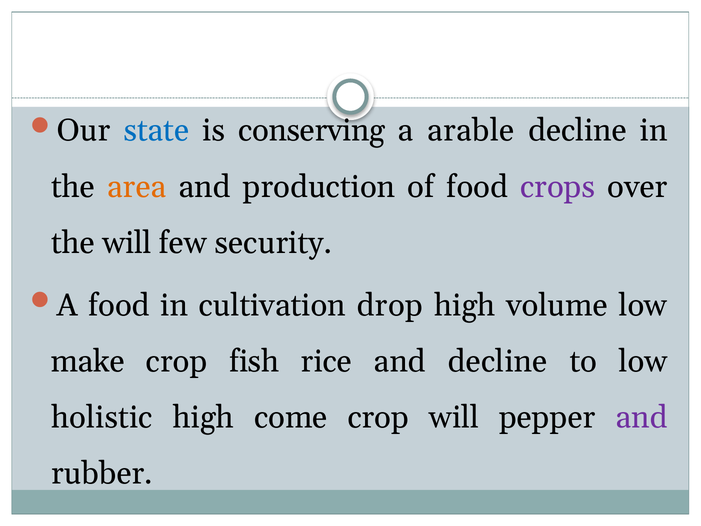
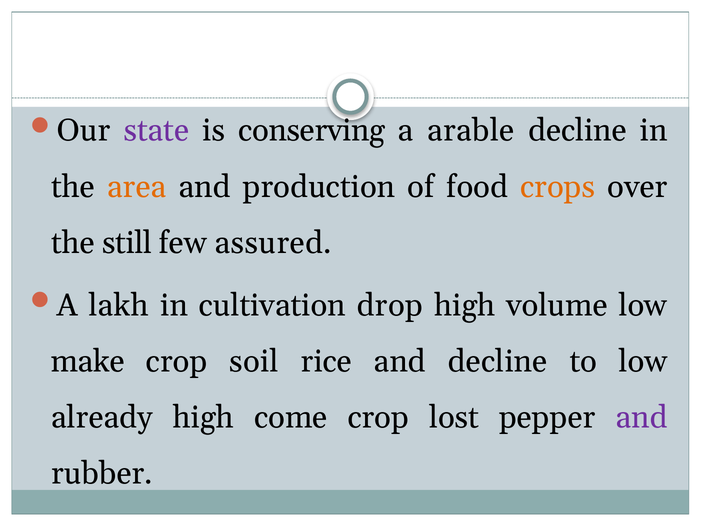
state colour: blue -> purple (156, 131)
crops colour: purple -> orange (558, 187)
the will: will -> still (127, 243)
security: security -> assured (273, 243)
A food: food -> lakh (119, 305)
fish: fish -> soil (254, 361)
holistic: holistic -> already (102, 417)
crop will: will -> lost (454, 417)
